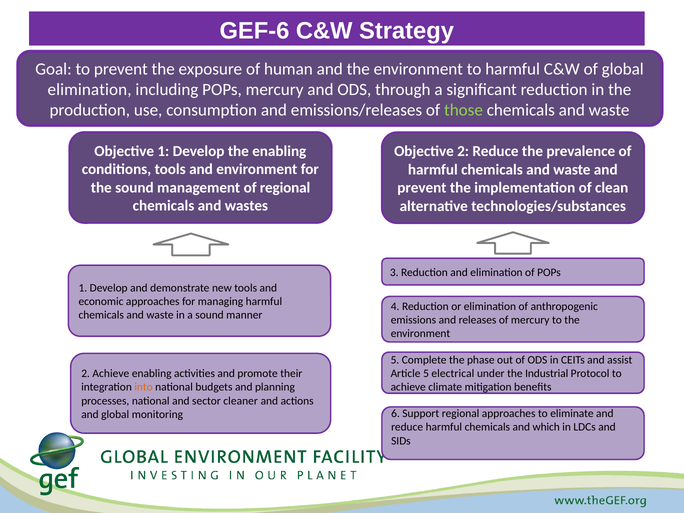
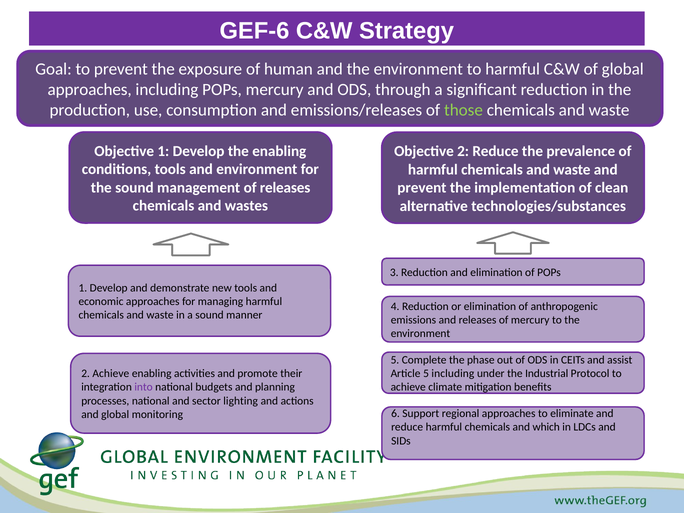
elimination: elimination -> approaches (90, 89)
of regional: regional -> releases (285, 188)
5 electrical: electrical -> including (453, 374)
into colour: orange -> purple (144, 387)
cleaner: cleaner -> lighting (241, 401)
